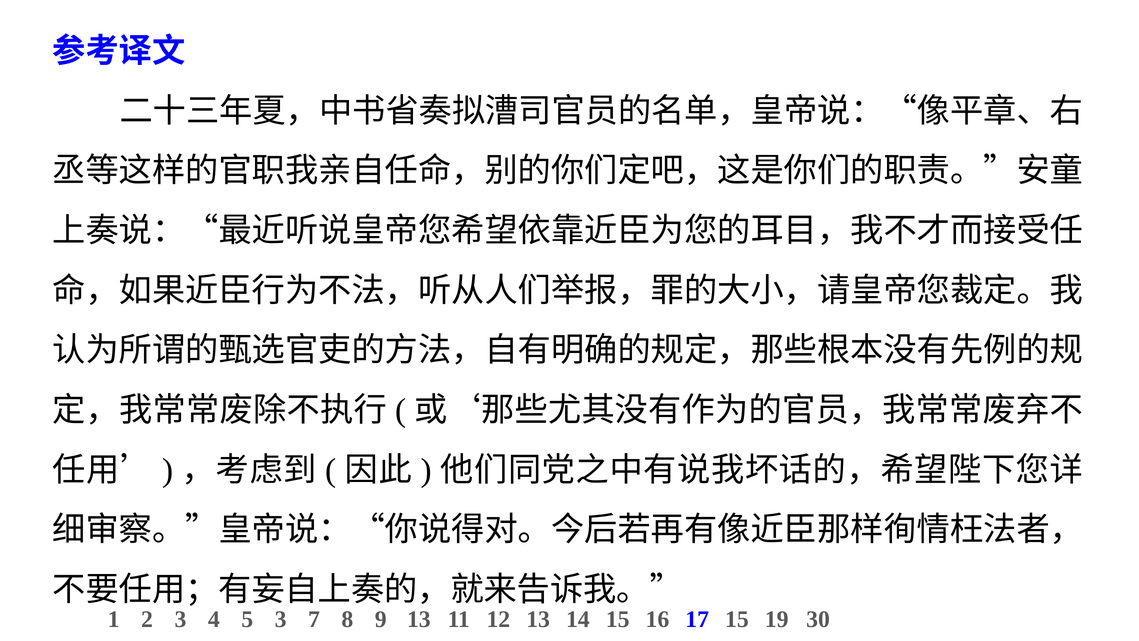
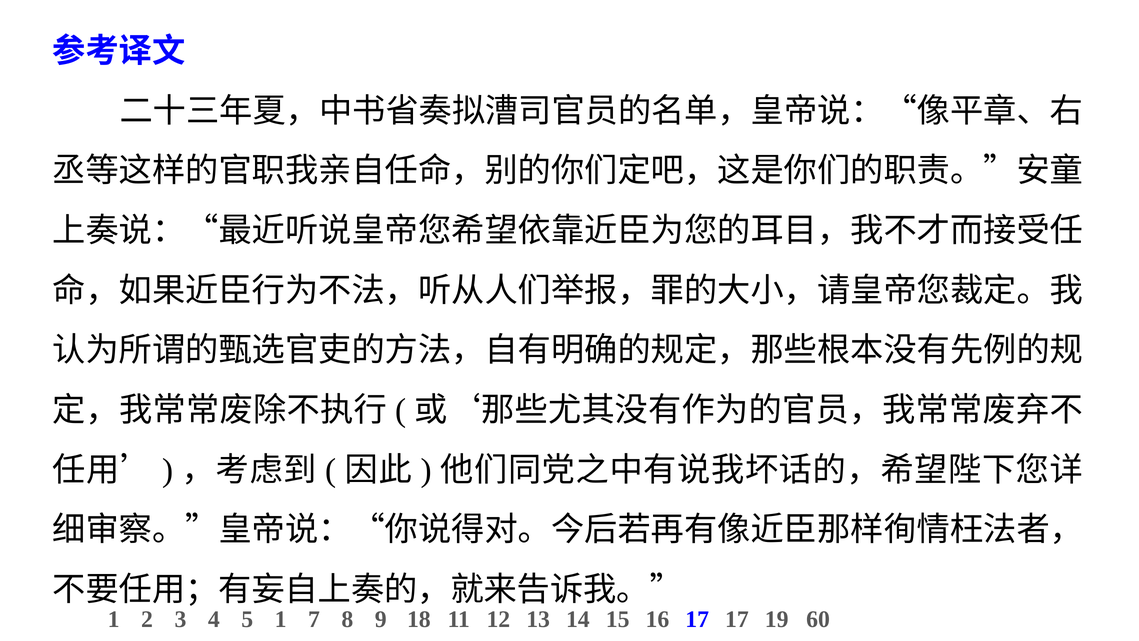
5 3: 3 -> 1 (281, 619)
9 13: 13 -> 18 (419, 619)
17 15: 15 -> 17 (737, 619)
30: 30 -> 60 (818, 619)
